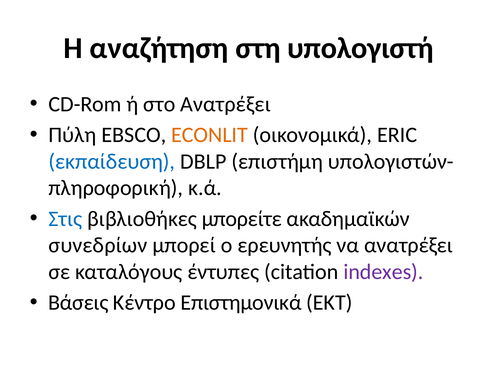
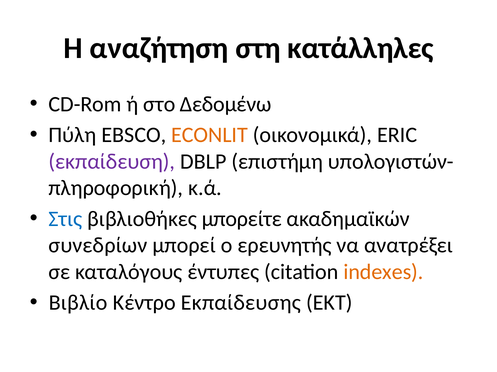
υπολογιστή: υπολογιστή -> κατάλληλες (360, 48)
στο Ανατρέξει: Ανατρέξει -> Δεδομένω (226, 104)
εκπαίδευση colour: blue -> purple (112, 162)
indexes colour: purple -> orange (383, 272)
Βάσεις: Βάσεις -> Βιβλίο (78, 303)
Επιστημονικά: Επιστημονικά -> Εκπαίδευσης (241, 303)
